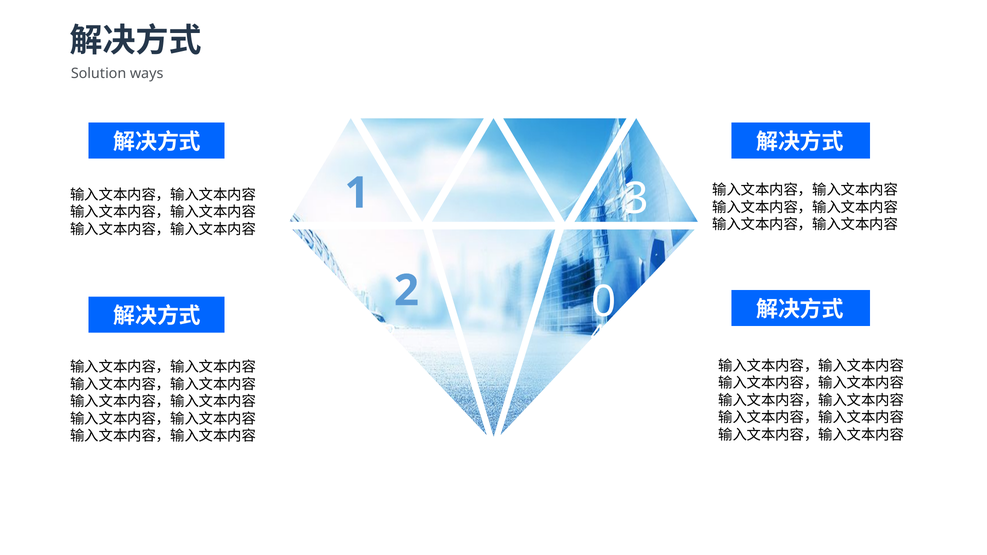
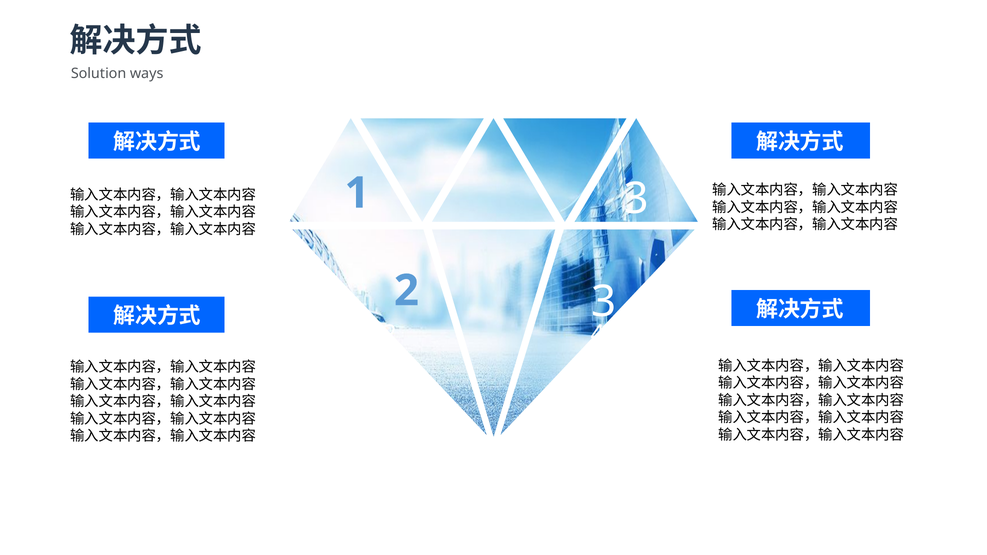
2 0: 0 -> 3 (604, 302)
